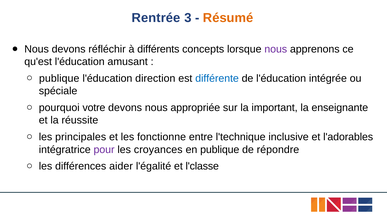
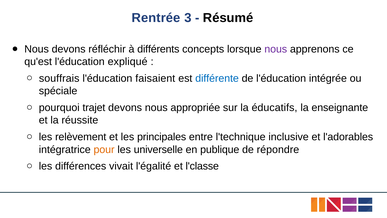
Résumé colour: orange -> black (228, 18)
amusant: amusant -> expliqué (128, 62)
publique: publique -> souffrais (59, 78)
direction: direction -> faisaient (155, 78)
votre: votre -> trajet (94, 107)
important: important -> éducatifs (275, 107)
principales: principales -> relèvement (81, 137)
fonctionne: fonctionne -> principales (162, 137)
pour colour: purple -> orange (104, 149)
croyances: croyances -> universelle (158, 149)
aider: aider -> vivait (121, 166)
